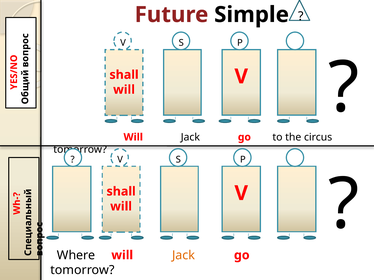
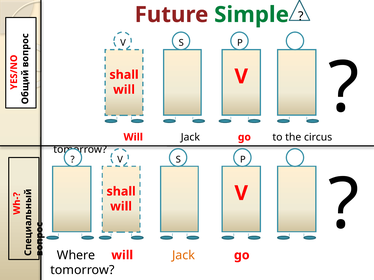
Simple colour: black -> green (252, 15)
